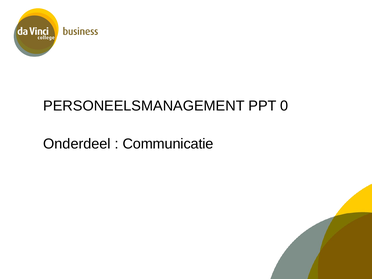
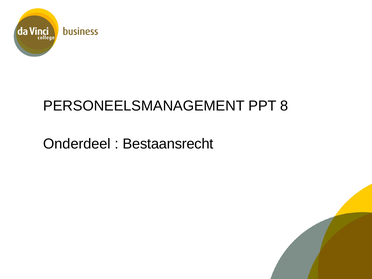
0: 0 -> 8 (284, 106)
Communicatie: Communicatie -> Bestaansrecht (168, 144)
